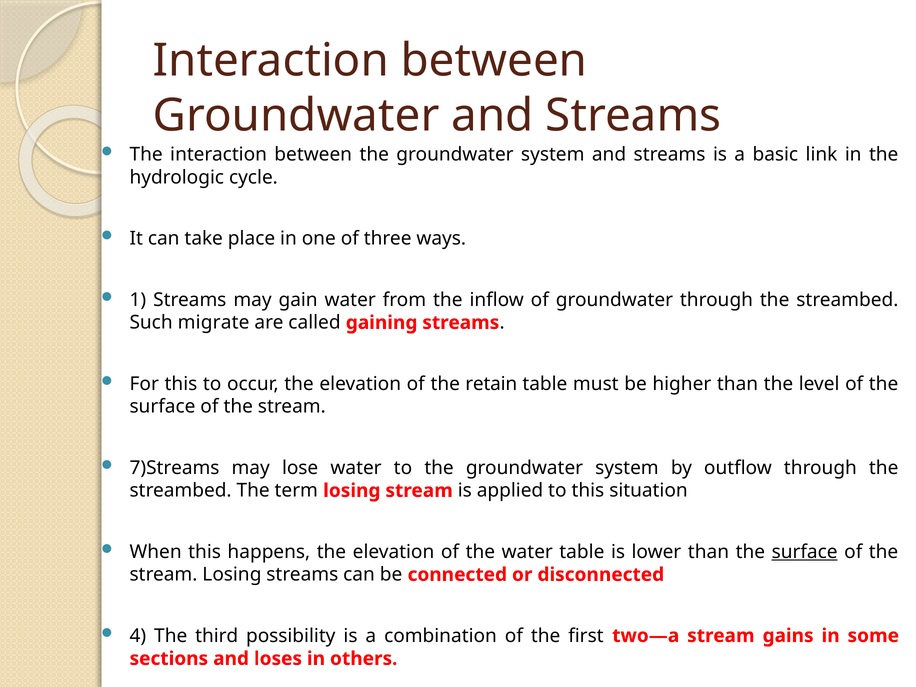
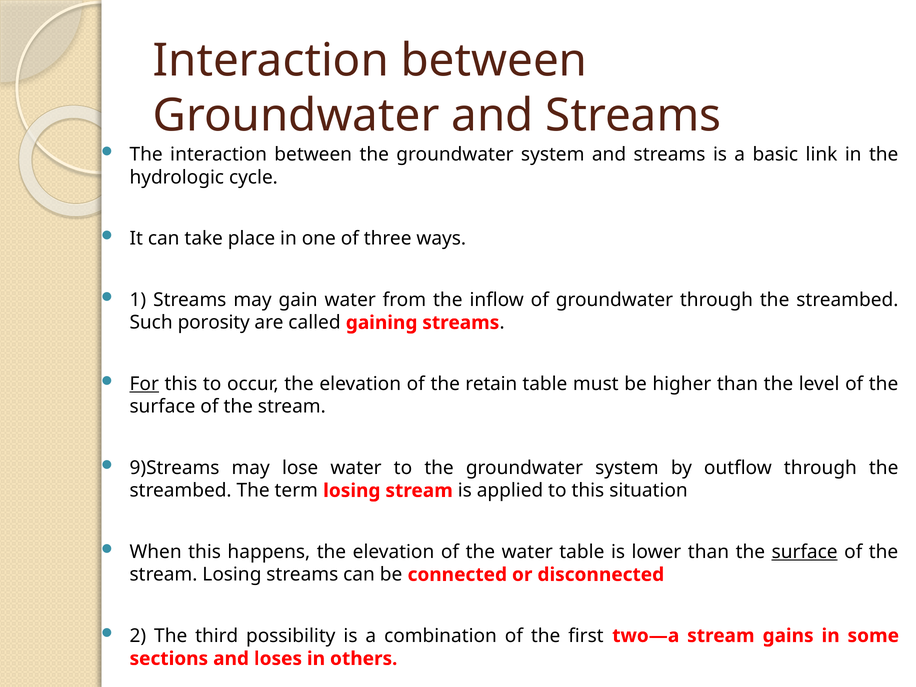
migrate: migrate -> porosity (214, 323)
For underline: none -> present (144, 384)
7)Streams: 7)Streams -> 9)Streams (175, 468)
4: 4 -> 2 (138, 636)
